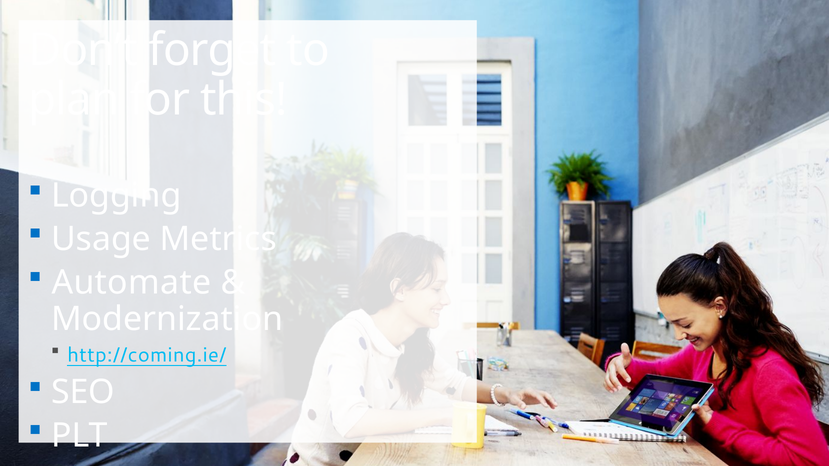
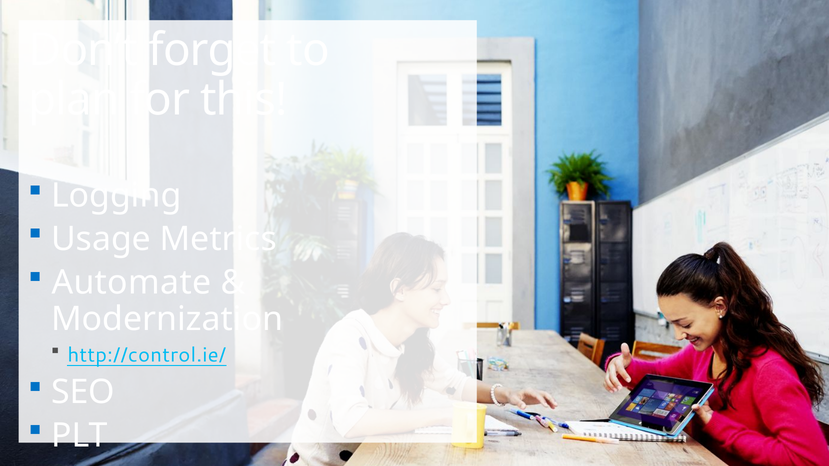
http://coming.ie/: http://coming.ie/ -> http://control.ie/ (147, 355)
